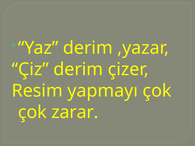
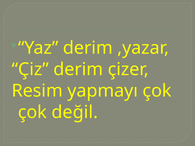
zarar: zarar -> değil (75, 112)
